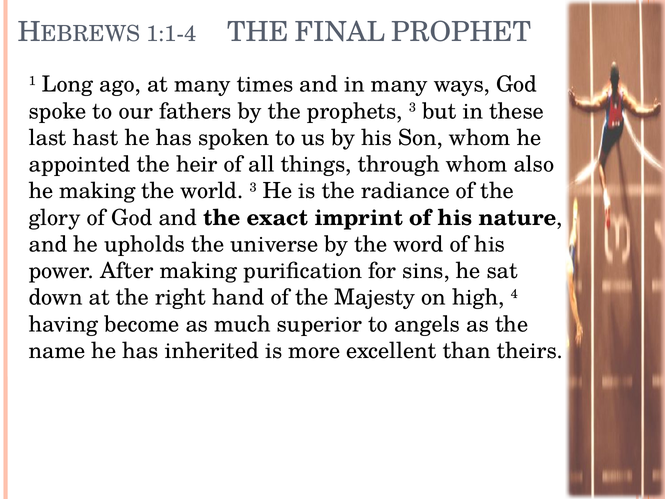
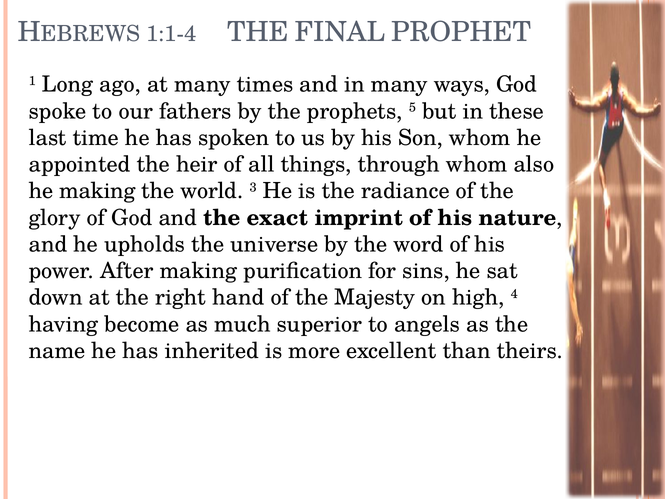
prophets 3: 3 -> 5 (412, 108)
hast: hast -> time (96, 138)
